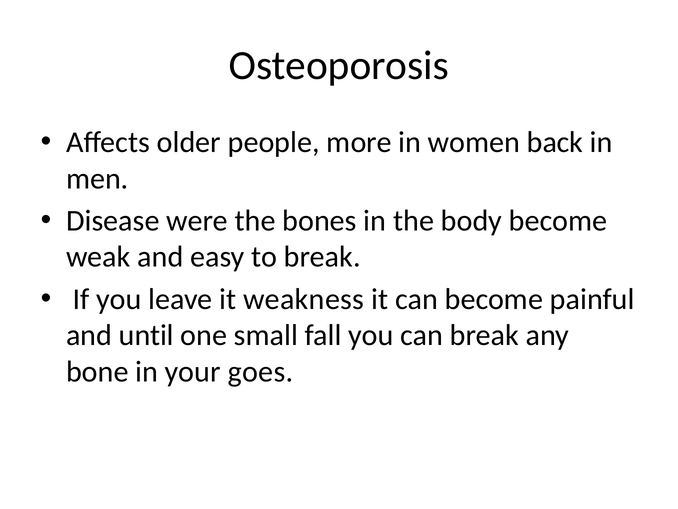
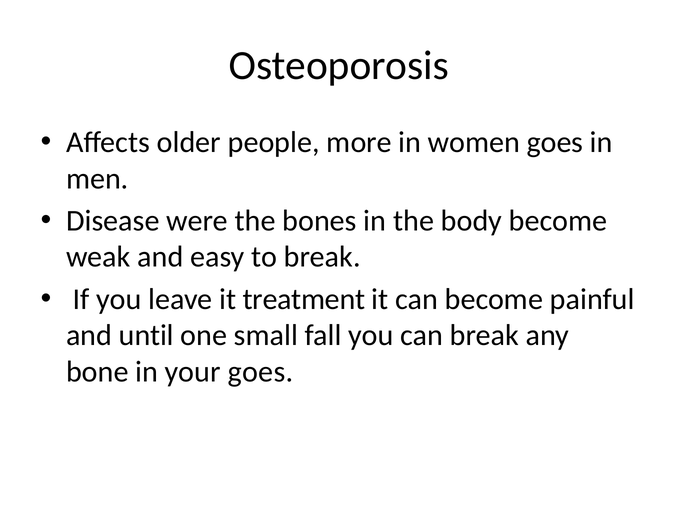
women back: back -> goes (555, 142)
weakness: weakness -> treatment (304, 299)
